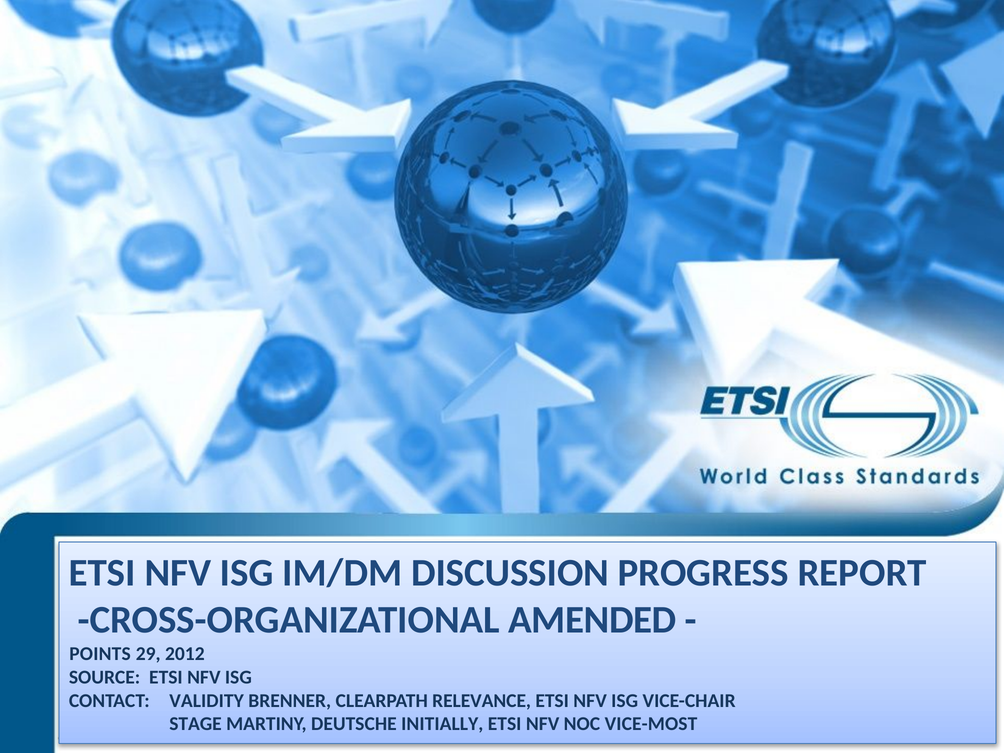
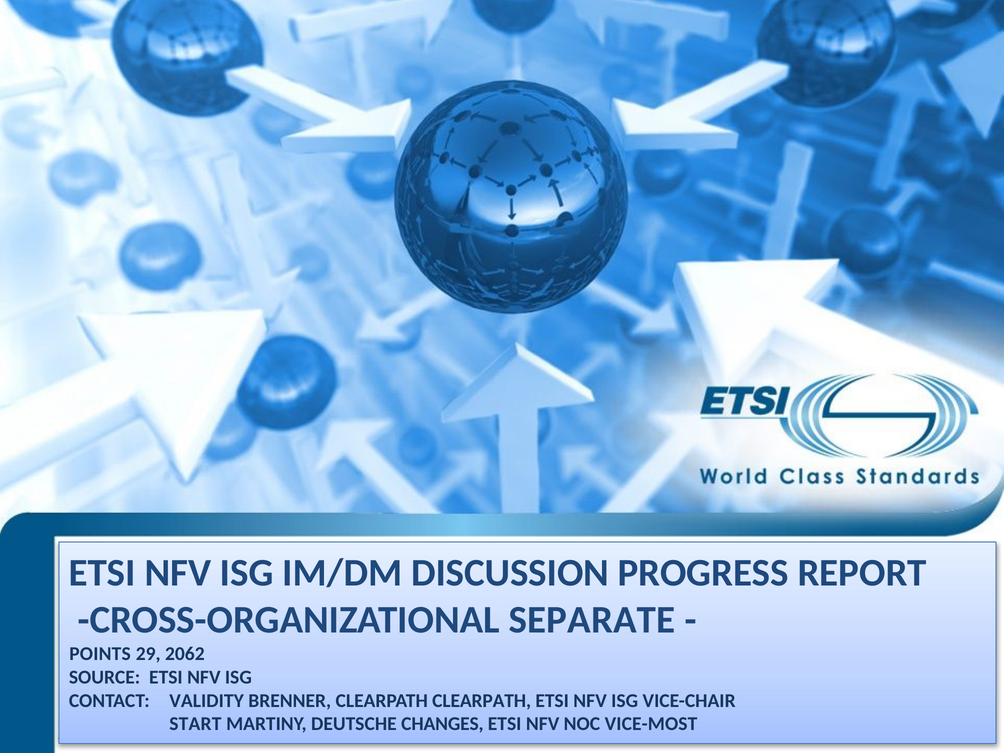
AMENDED: AMENDED -> SEPARATE (592, 620)
2012: 2012 -> 2062 (185, 654)
CLEARPATH RELEVANCE: RELEVANCE -> CLEARPATH (482, 701)
STAGE: STAGE -> START (195, 724)
INITIALLY: INITIALLY -> CHANGES (442, 724)
